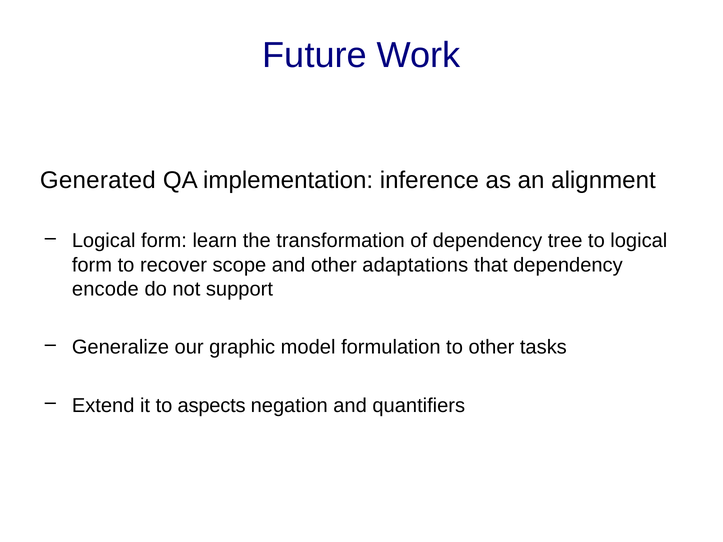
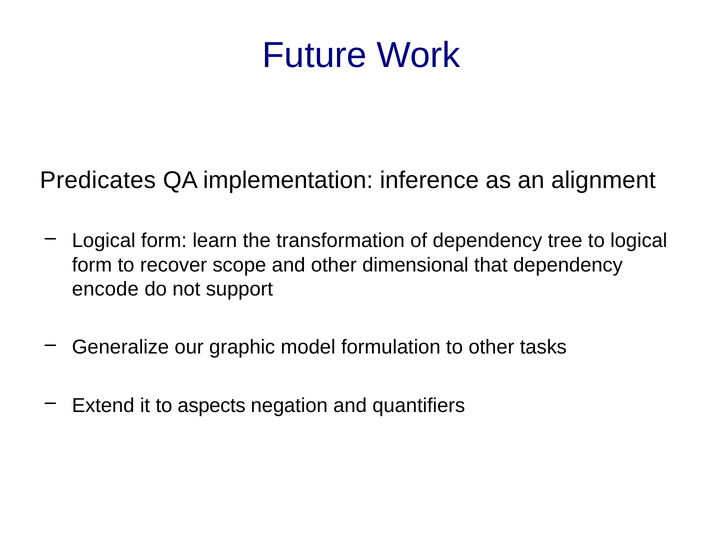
Generated: Generated -> Predicates (98, 181)
adaptations: adaptations -> dimensional (415, 265)
